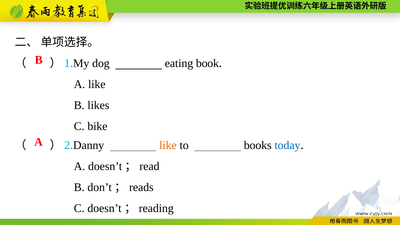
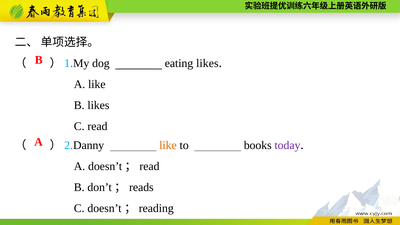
eating book: book -> likes (207, 63)
C bike: bike -> read (97, 126)
today colour: blue -> purple (287, 145)
